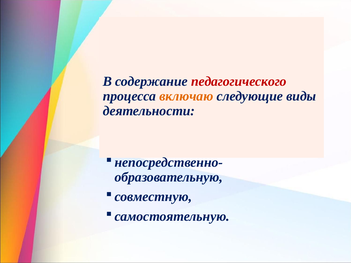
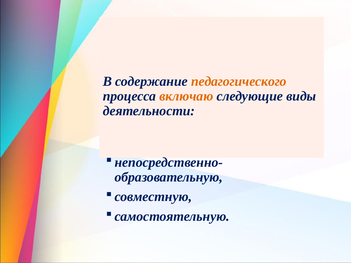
педагогического colour: red -> orange (239, 82)
